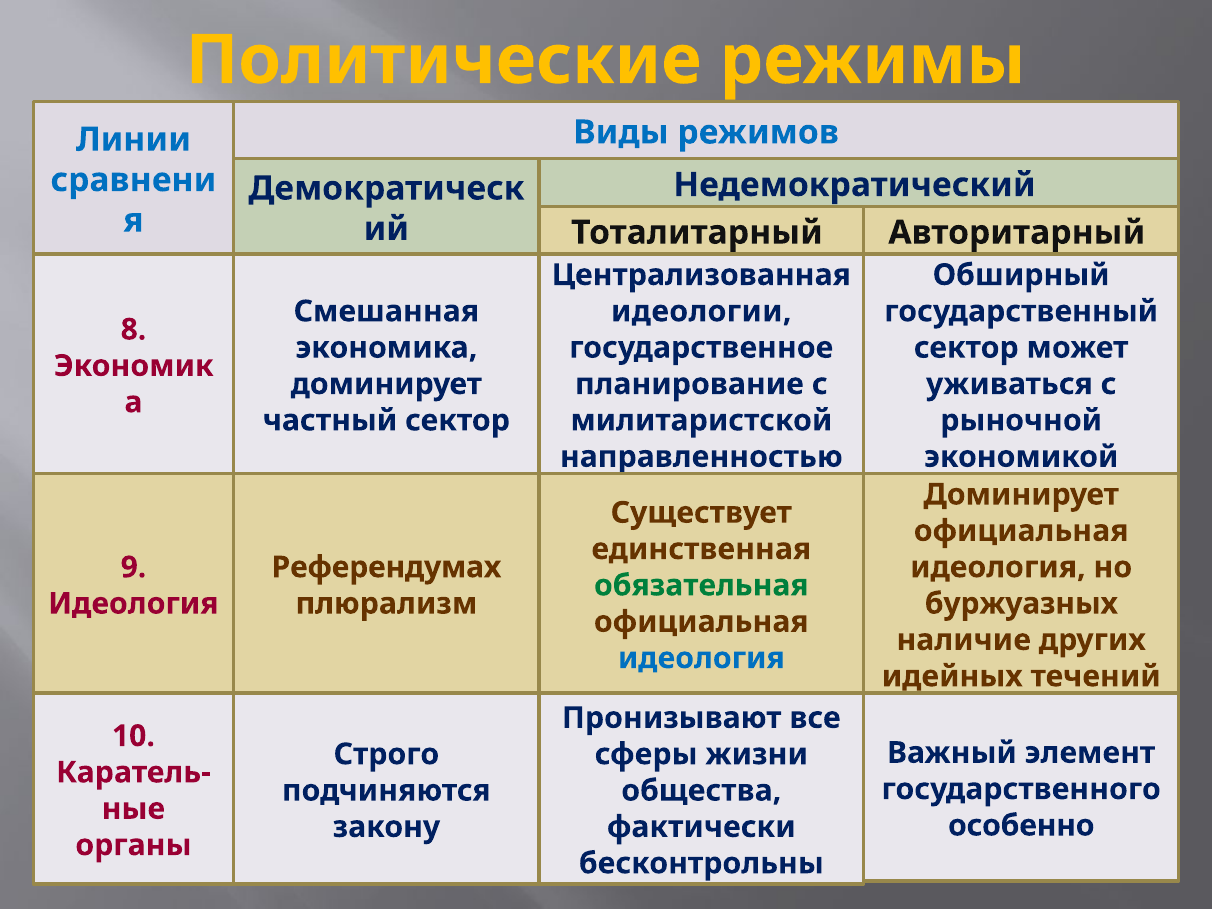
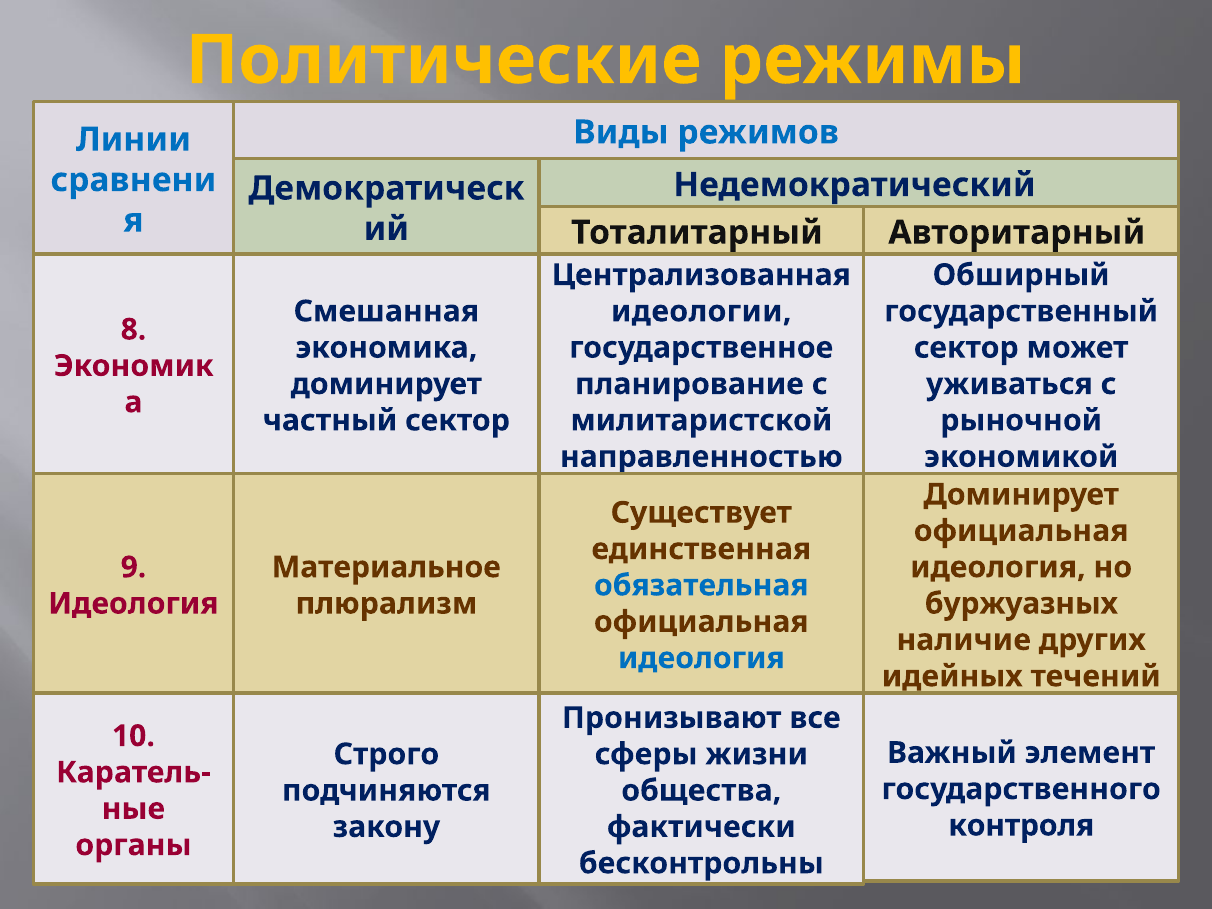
Референдумах: Референдумах -> Материальное (386, 567)
обязательная colour: green -> blue (701, 585)
особенно: особенно -> контроля (1021, 826)
